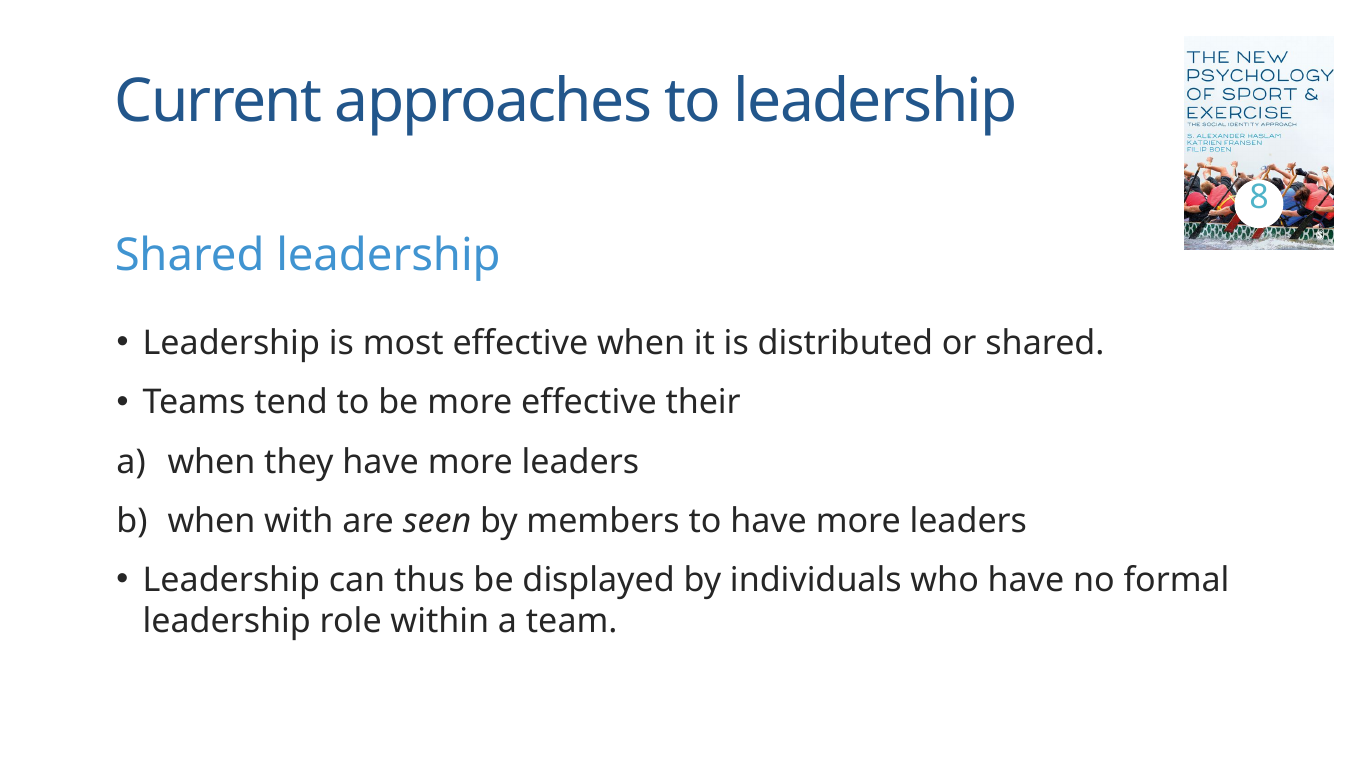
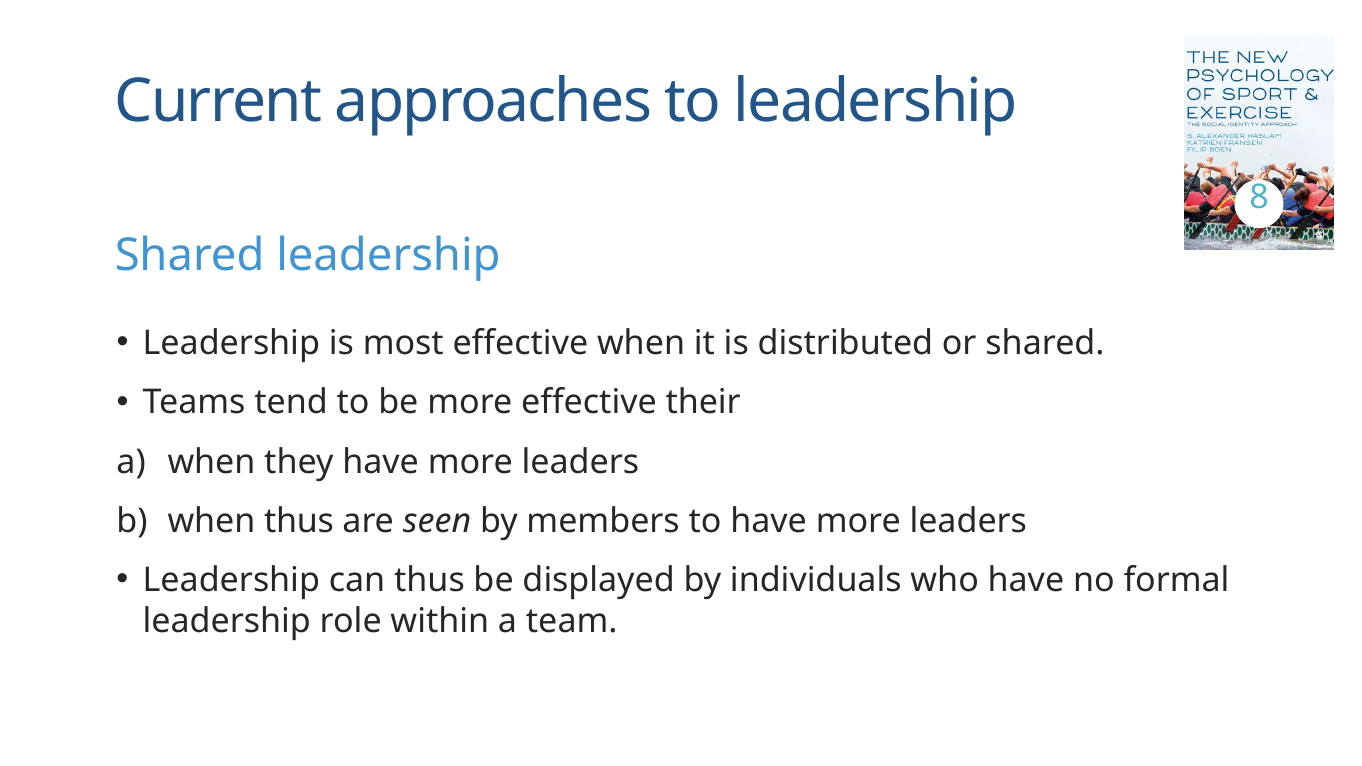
when with: with -> thus (299, 521)
